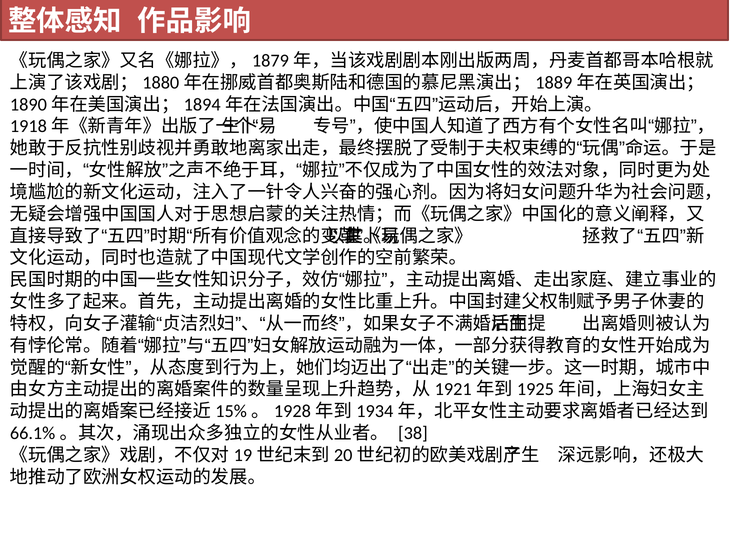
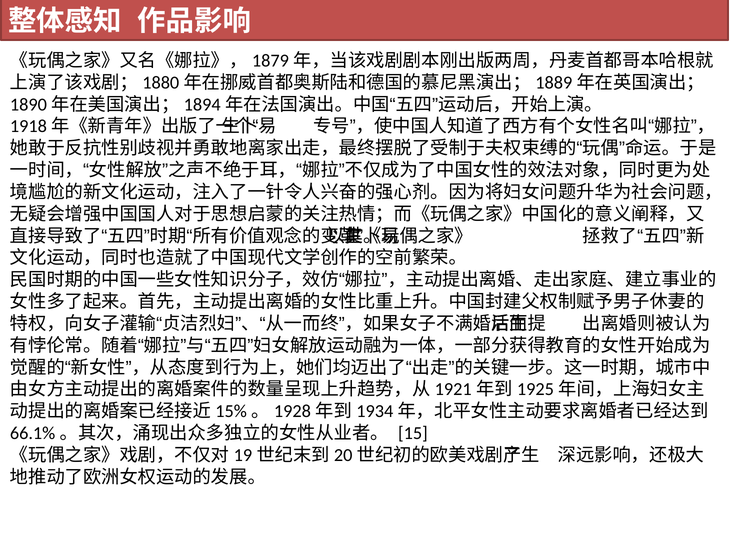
38: 38 -> 15 (413, 433)
